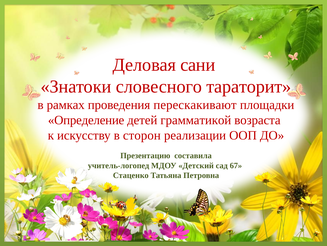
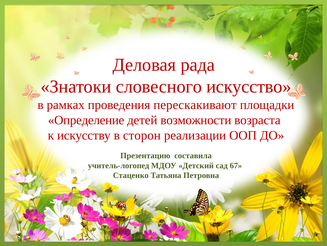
сани: сани -> рада (198, 65)
тараторит: тараторит -> искусство (249, 86)
грамматикой: грамматикой -> возможности (196, 120)
